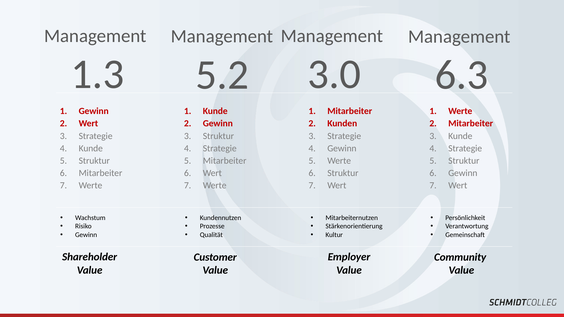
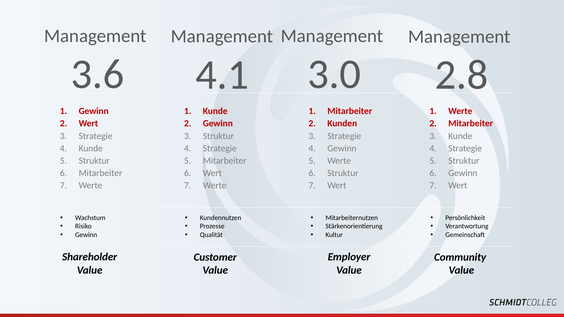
1.3: 1.3 -> 3.6 (98, 74)
5.2: 5.2 -> 4.1 (222, 75)
6.3: 6.3 -> 2.8 (462, 75)
